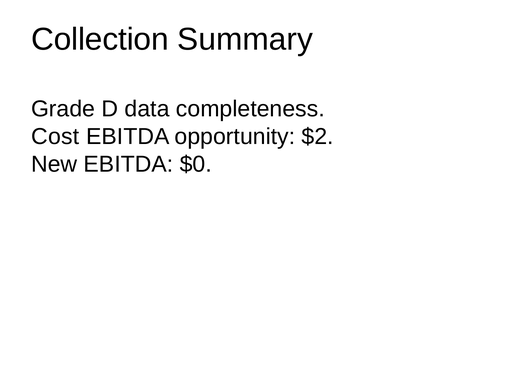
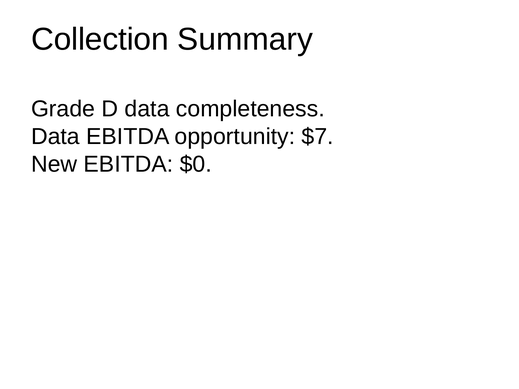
Cost: Cost -> Data (55, 137)
$2: $2 -> $7 (318, 137)
